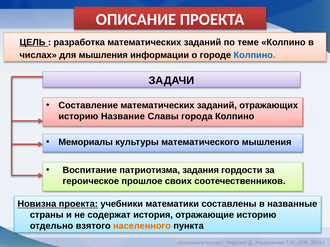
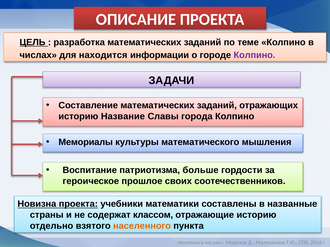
для мышления: мышления -> находится (103, 55)
Колпино colour: blue -> purple (254, 55)
задания: задания -> больше (201, 170)
история: история -> классом (153, 215)
